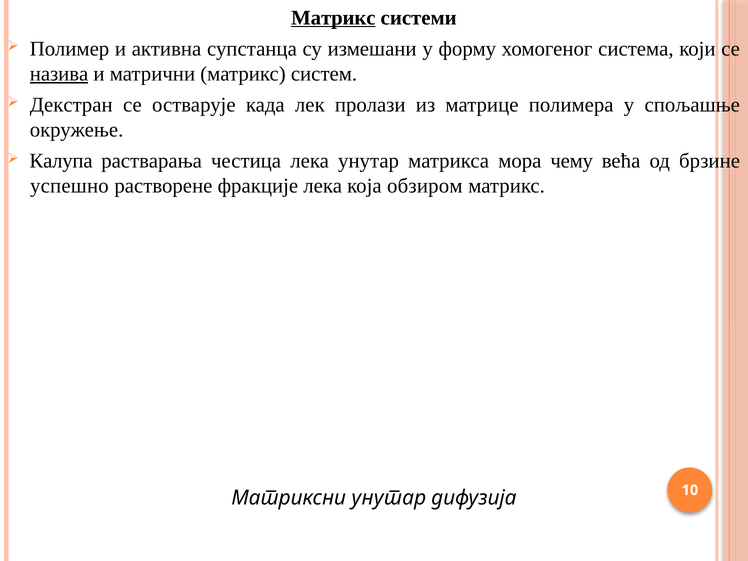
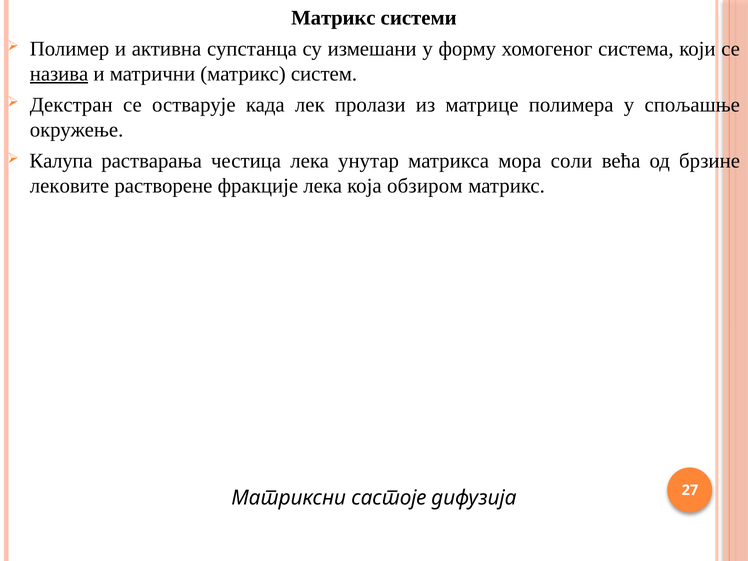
Матрикс underline: present -> none (333, 18)
чему: чему -> соли (572, 161)
успешно: успешно -> лековите (69, 186)
Матриксни унутар: унутар -> састоје (389, 498)
10: 10 -> 27 (690, 490)
